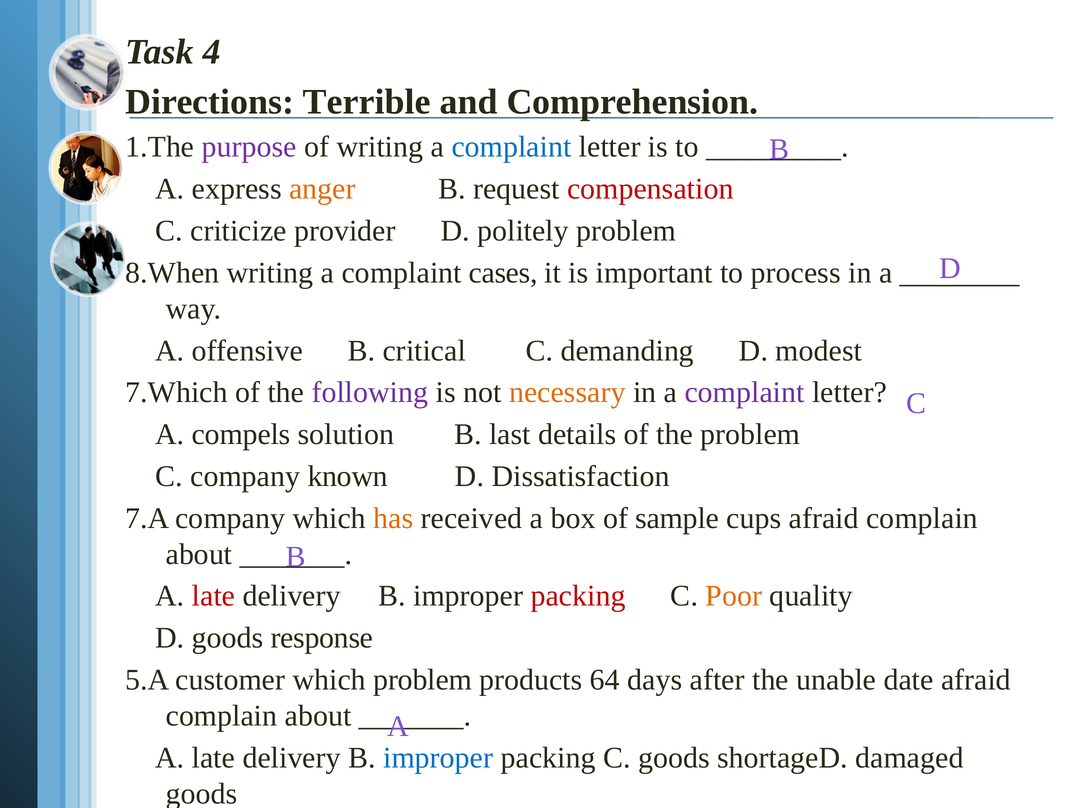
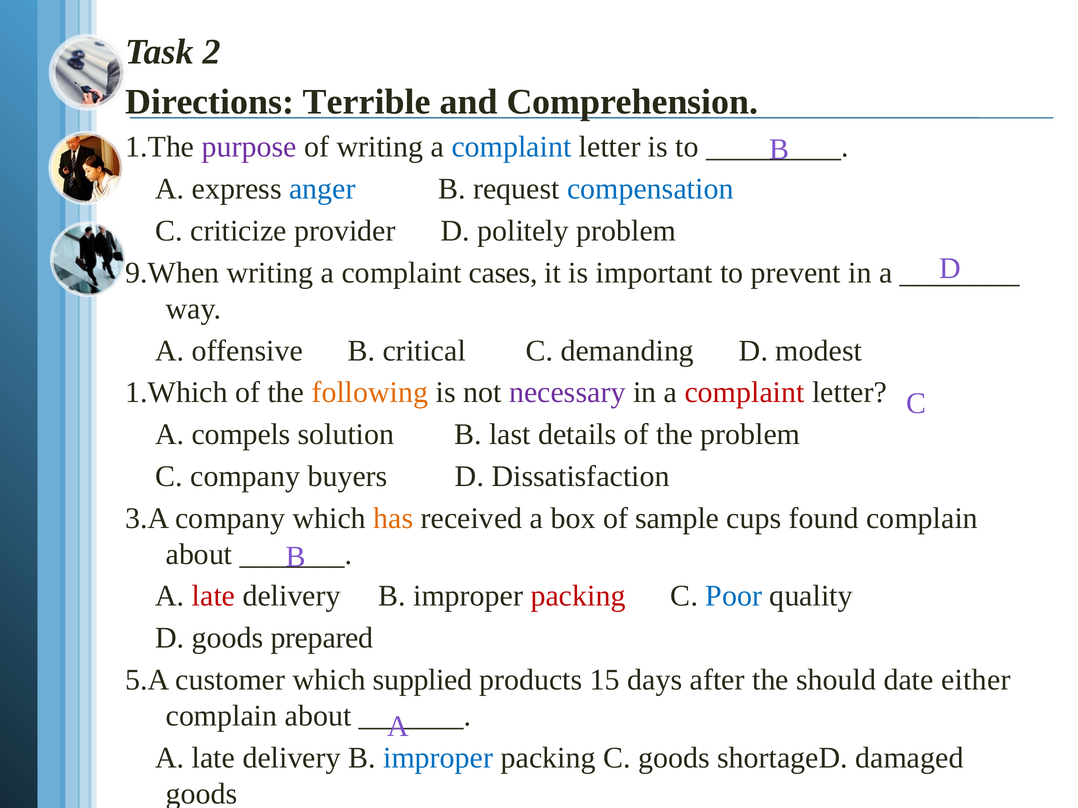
4: 4 -> 2 (212, 52)
anger colour: orange -> blue (322, 189)
compensation colour: red -> blue (650, 189)
8.When: 8.When -> 9.When (172, 273)
process: process -> prevent (796, 273)
7.Which: 7.Which -> 1.Which (176, 393)
following colour: purple -> orange (370, 393)
necessary colour: orange -> purple (567, 393)
complaint colour: purple -> red (745, 393)
known: known -> buyers (348, 477)
7.A: 7.A -> 3.A (147, 519)
cups afraid: afraid -> found (824, 519)
Poor colour: orange -> blue (734, 596)
response: response -> prepared (322, 638)
which problem: problem -> supplied (423, 680)
64: 64 -> 15 (605, 680)
unable: unable -> should (836, 680)
date afraid: afraid -> either (976, 680)
